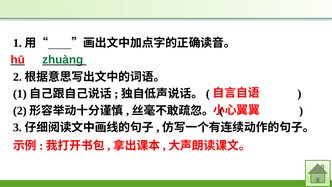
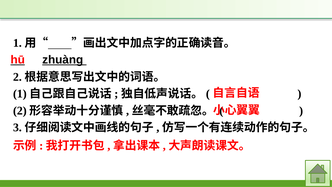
zhuàng colour: green -> black (63, 60)
